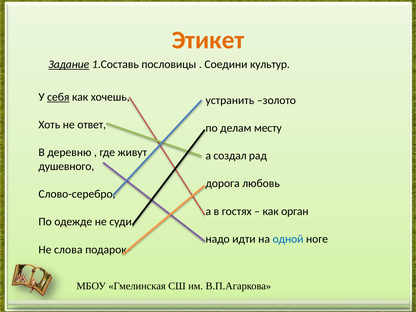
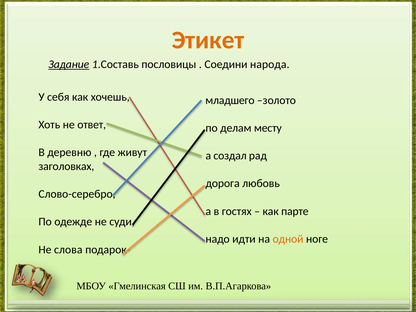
культур: культур -> народа (270, 64)
себя underline: present -> none (58, 97)
устранить: устранить -> младшего (230, 100)
душевного: душевного -> заголовках (66, 166)
орган: орган -> парте (295, 211)
одной colour: blue -> orange (288, 239)
